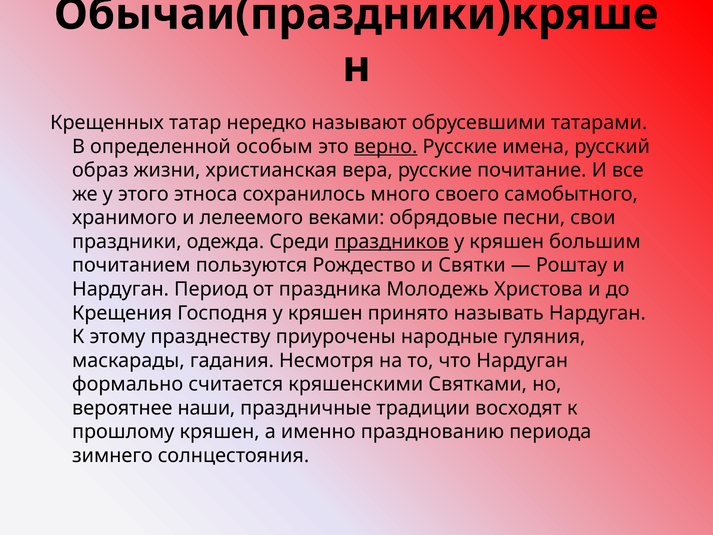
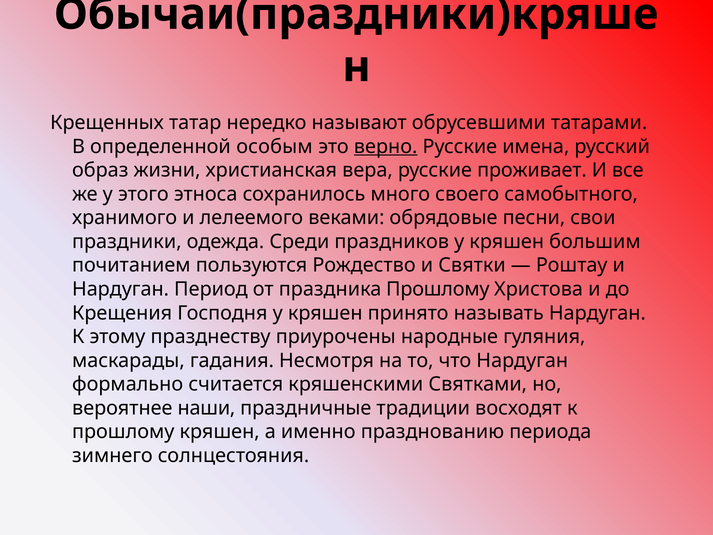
почитание: почитание -> проживает (532, 170)
праздников underline: present -> none (392, 241)
праздника Молодежь: Молодежь -> Прошлому (438, 289)
